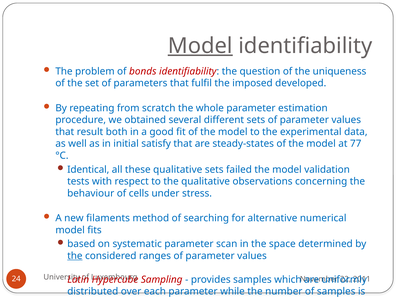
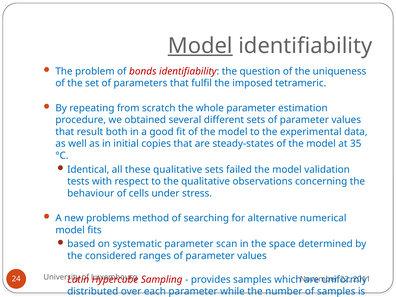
developed: developed -> tetrameric (301, 83)
satisfy: satisfy -> copies (156, 144)
77: 77 -> 35 (356, 144)
filaments: filaments -> problems (108, 218)
the underline: present -> none (75, 256)
